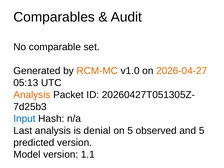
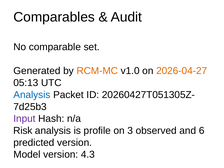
Analysis colour: orange -> blue (32, 95)
Input colour: blue -> purple (24, 119)
Last: Last -> Risk (23, 131)
denial: denial -> profile (97, 131)
on 5: 5 -> 3 (130, 131)
and 5: 5 -> 6 (202, 131)
1.1: 1.1 -> 4.3 (88, 155)
